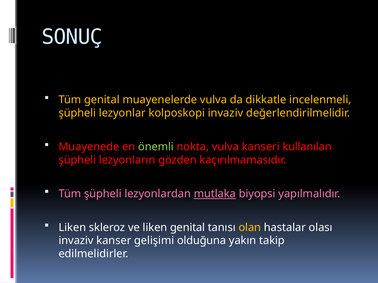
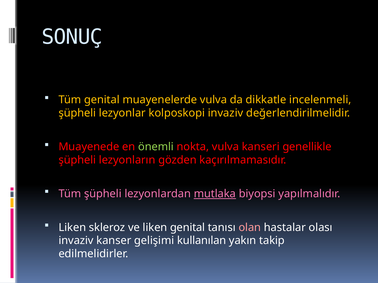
kullanılan: kullanılan -> genellikle (307, 147)
olan colour: yellow -> pink (250, 228)
olduğuna: olduğuna -> kullanılan (202, 241)
